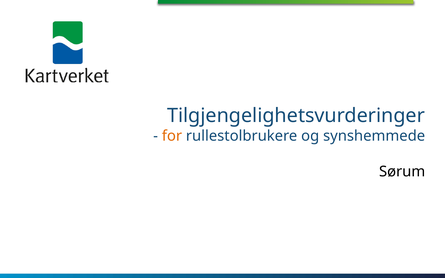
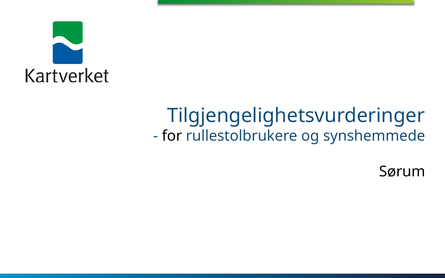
for colour: orange -> black (172, 136)
